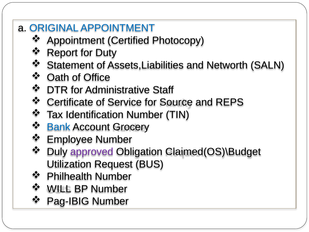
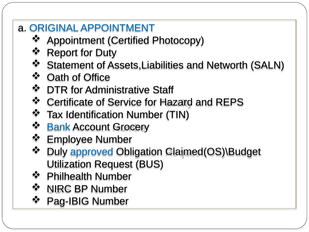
Source: Source -> Hazard (176, 102)
approved colour: purple -> blue (92, 152)
WILL: WILL -> NIRC (59, 189)
